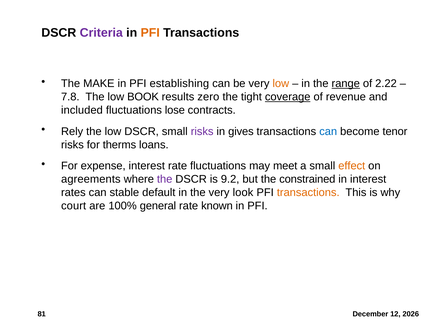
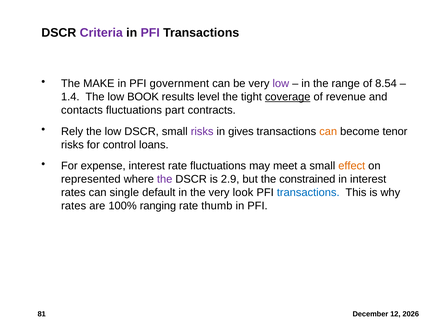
PFI colour: orange -> purple (150, 33)
establishing: establishing -> government (179, 83)
low colour: orange -> purple (281, 83)
range underline: present -> none (346, 83)
2.22: 2.22 -> 8.54 (386, 83)
7.8: 7.8 -> 1.4 (70, 97)
zero: zero -> level (208, 97)
included: included -> contacts (82, 110)
lose: lose -> part (175, 110)
can colour: blue -> orange (328, 131)
therms: therms -> control (119, 144)
agreements: agreements -> represented (91, 179)
9.2: 9.2 -> 2.9 (230, 179)
stable: stable -> single (124, 192)
transactions colour: orange -> blue (308, 192)
court: court -> rates (74, 205)
general: general -> ranging (158, 205)
known: known -> thumb (217, 205)
